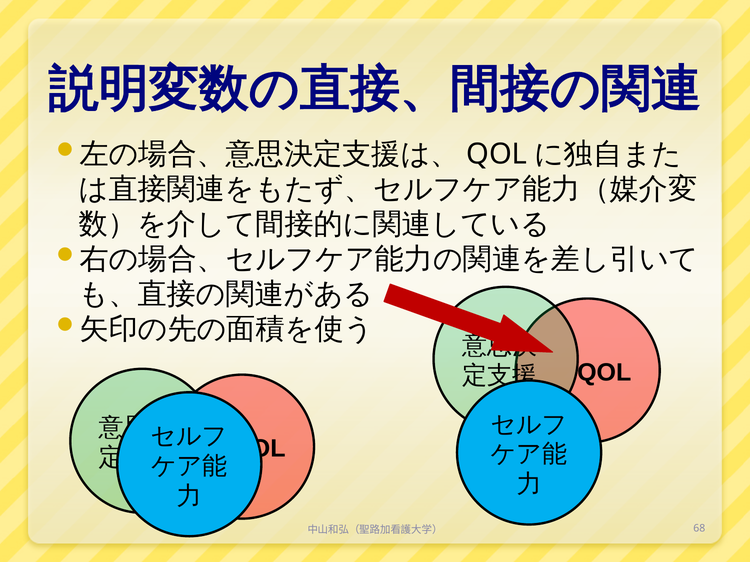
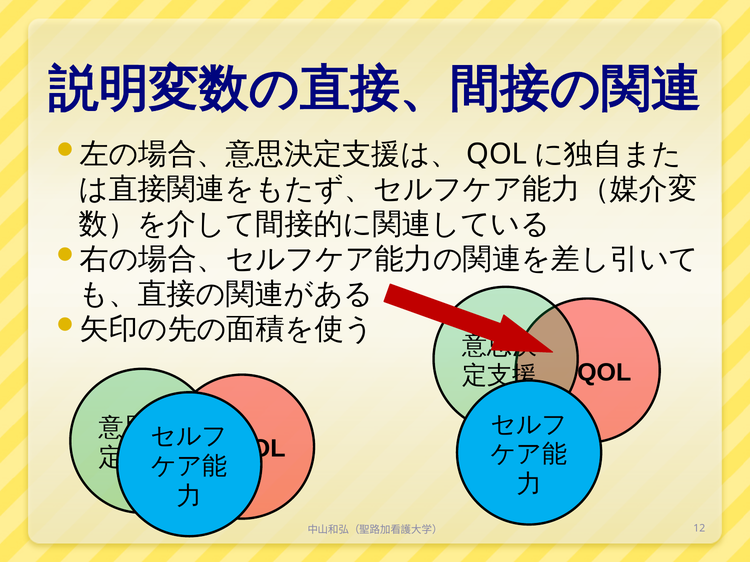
68: 68 -> 12 (699, 529)
